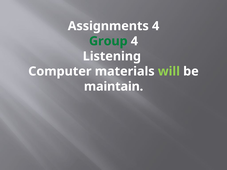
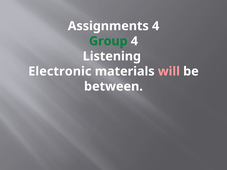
Computer: Computer -> Electronic (60, 71)
will colour: light green -> pink (169, 71)
maintain: maintain -> between (113, 87)
